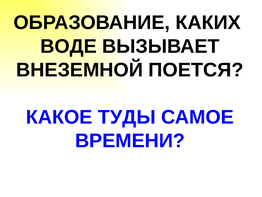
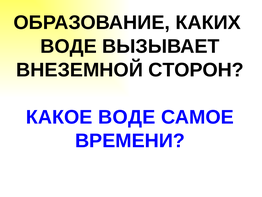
ПОЕТСЯ: ПОЕТСЯ -> СТОРОН (196, 70)
КАКОЕ ТУДЫ: ТУДЫ -> ВОДЕ (127, 117)
